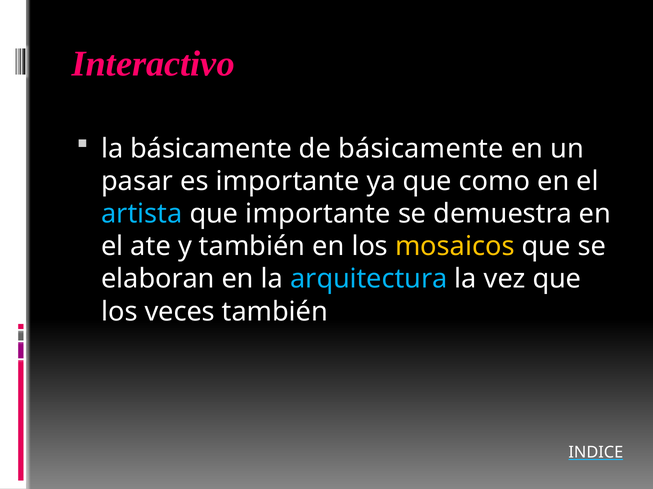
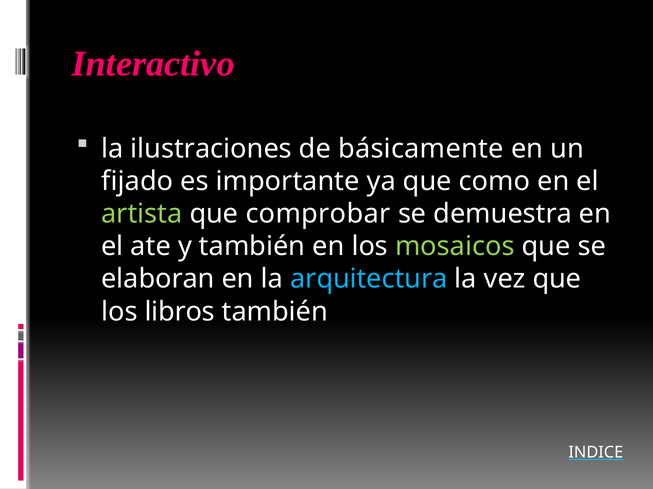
la básicamente: básicamente -> ilustraciones (211, 149)
pasar: pasar -> fijado (137, 181)
artista colour: light blue -> light green (142, 214)
que importante: importante -> comprobar (318, 214)
mosaicos colour: yellow -> light green (455, 247)
veces: veces -> libros (180, 312)
